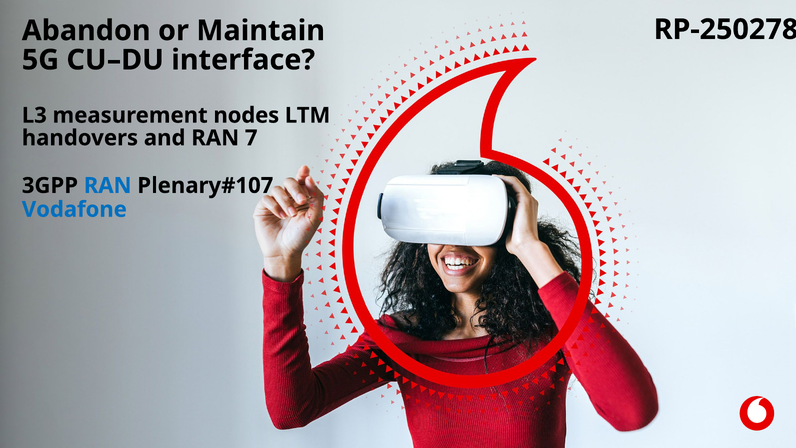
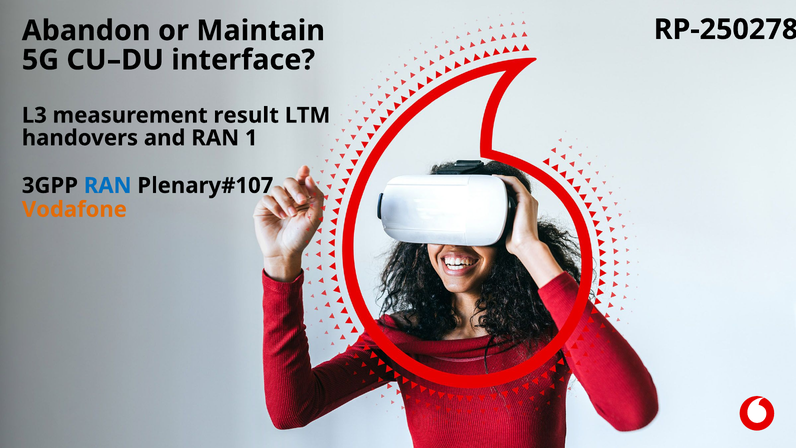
nodes: nodes -> result (246, 115)
7: 7 -> 1 (251, 138)
Vodafone colour: blue -> orange (74, 209)
